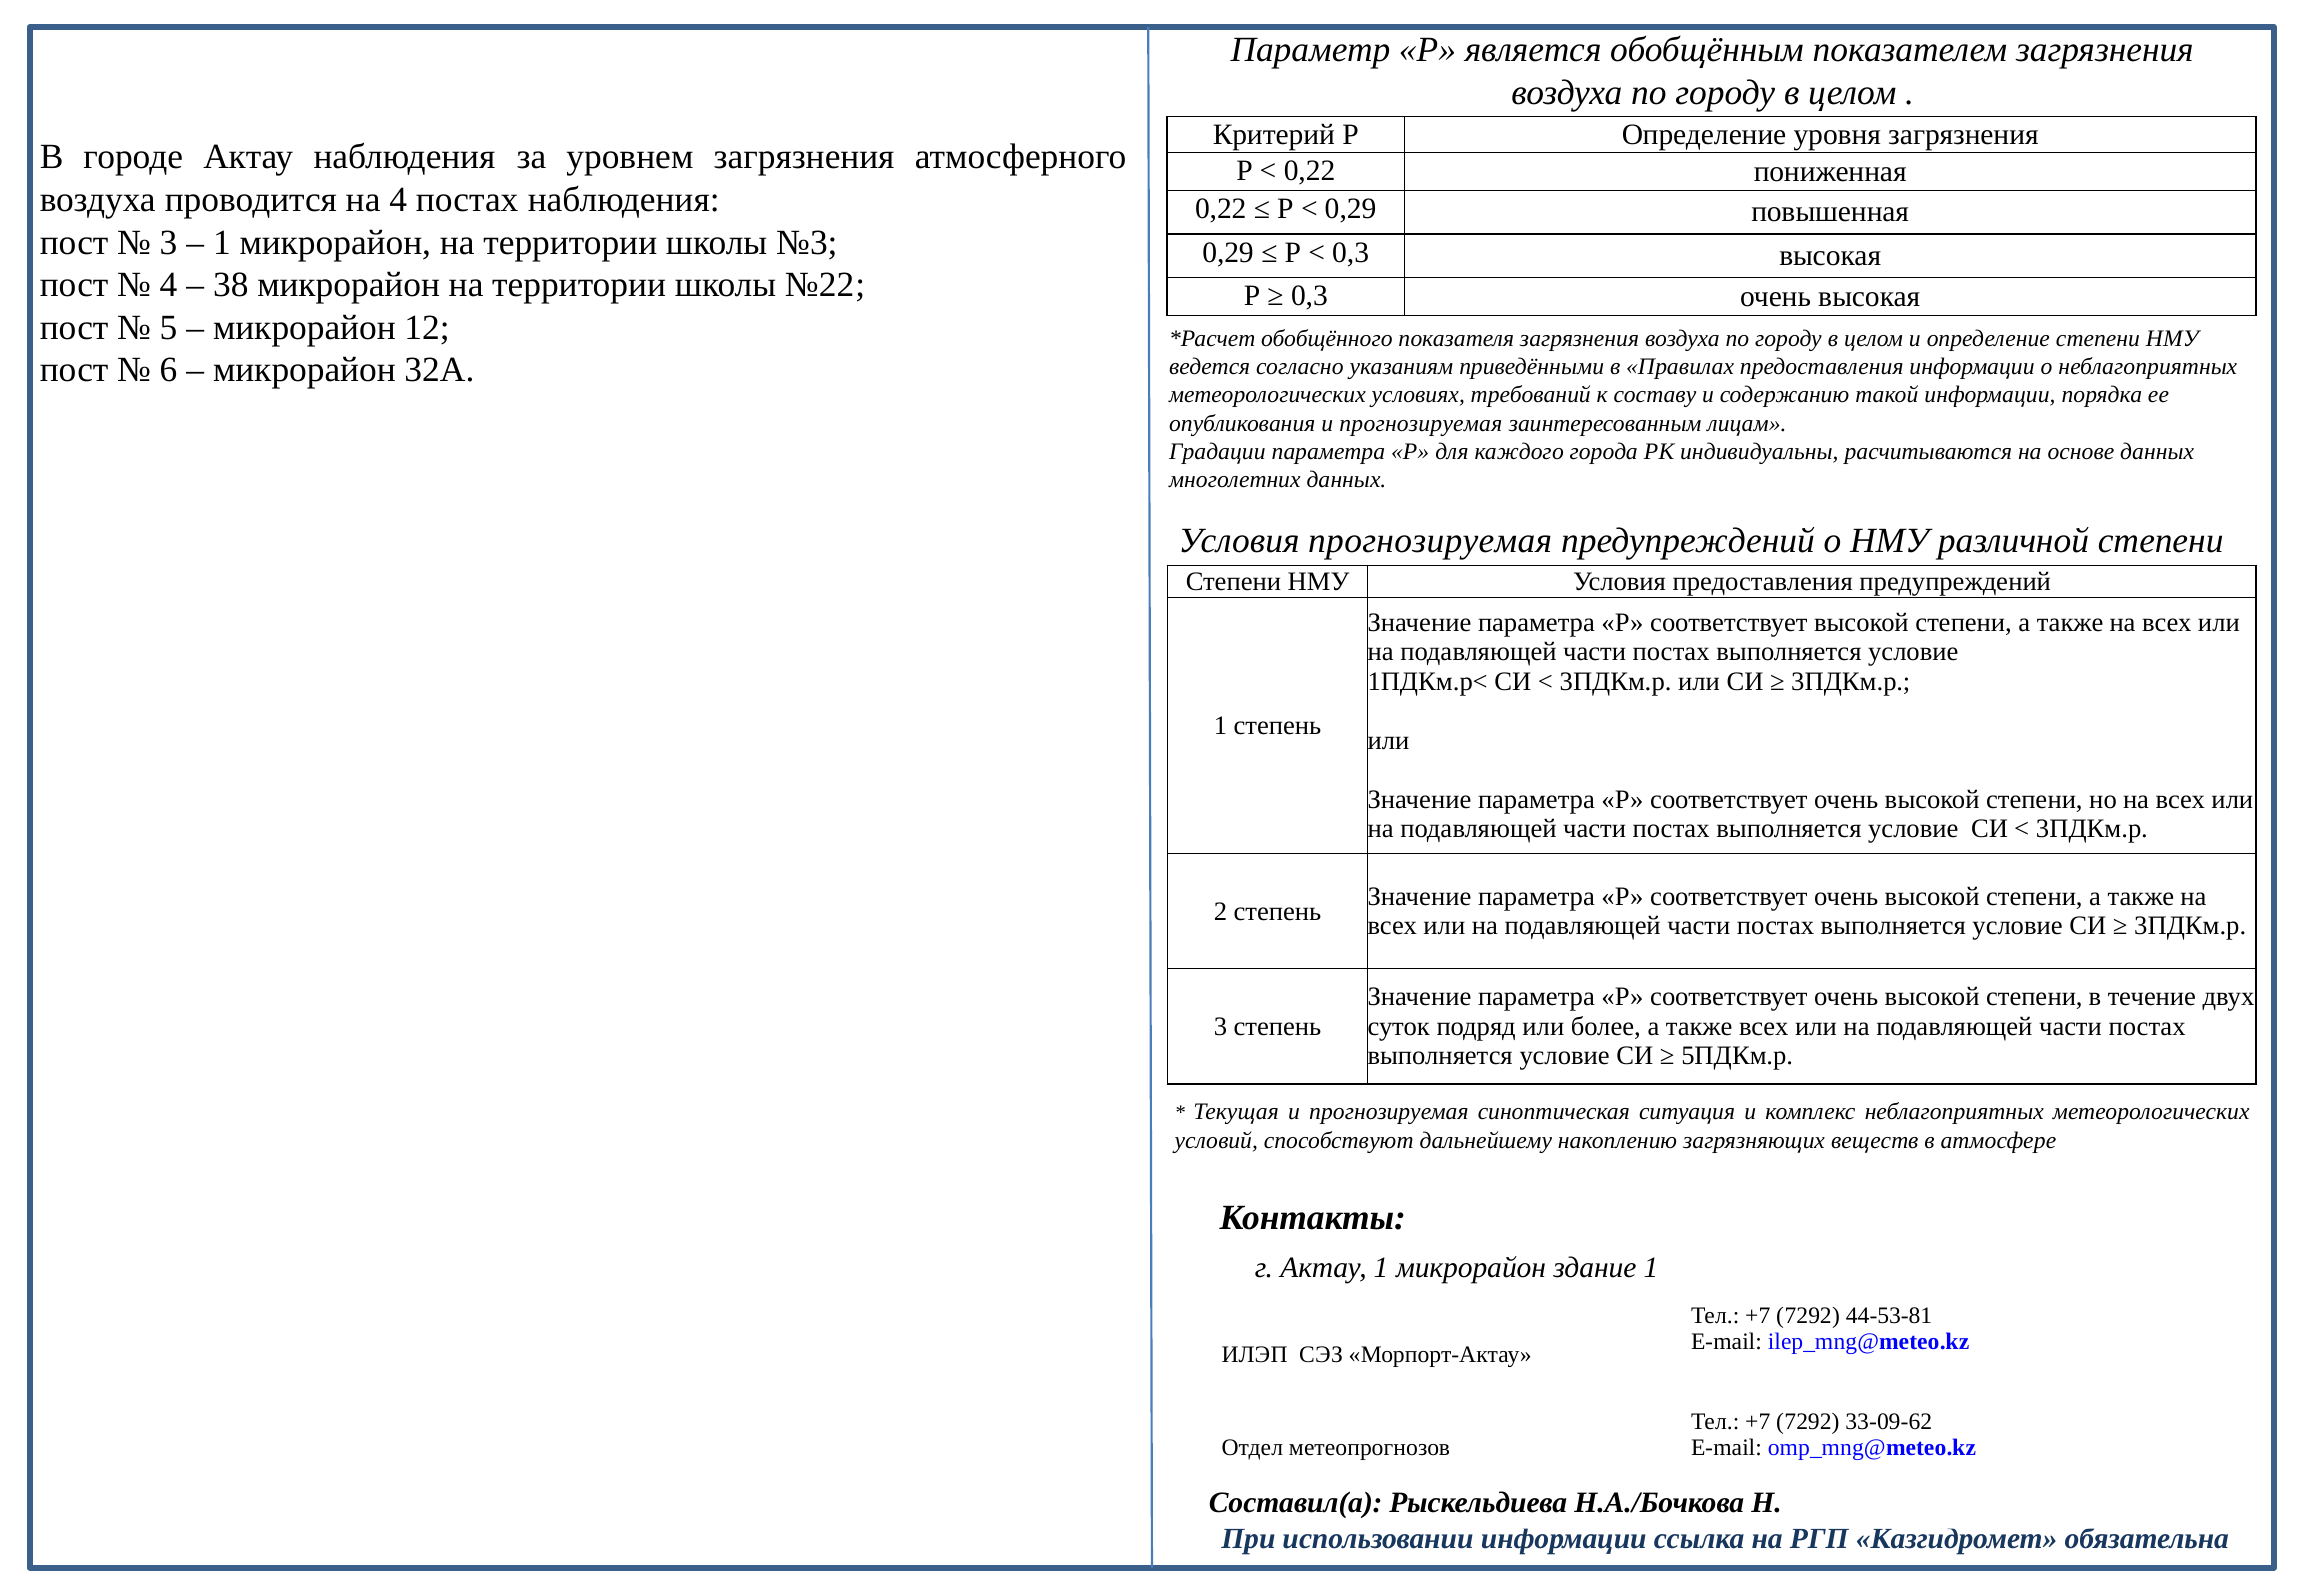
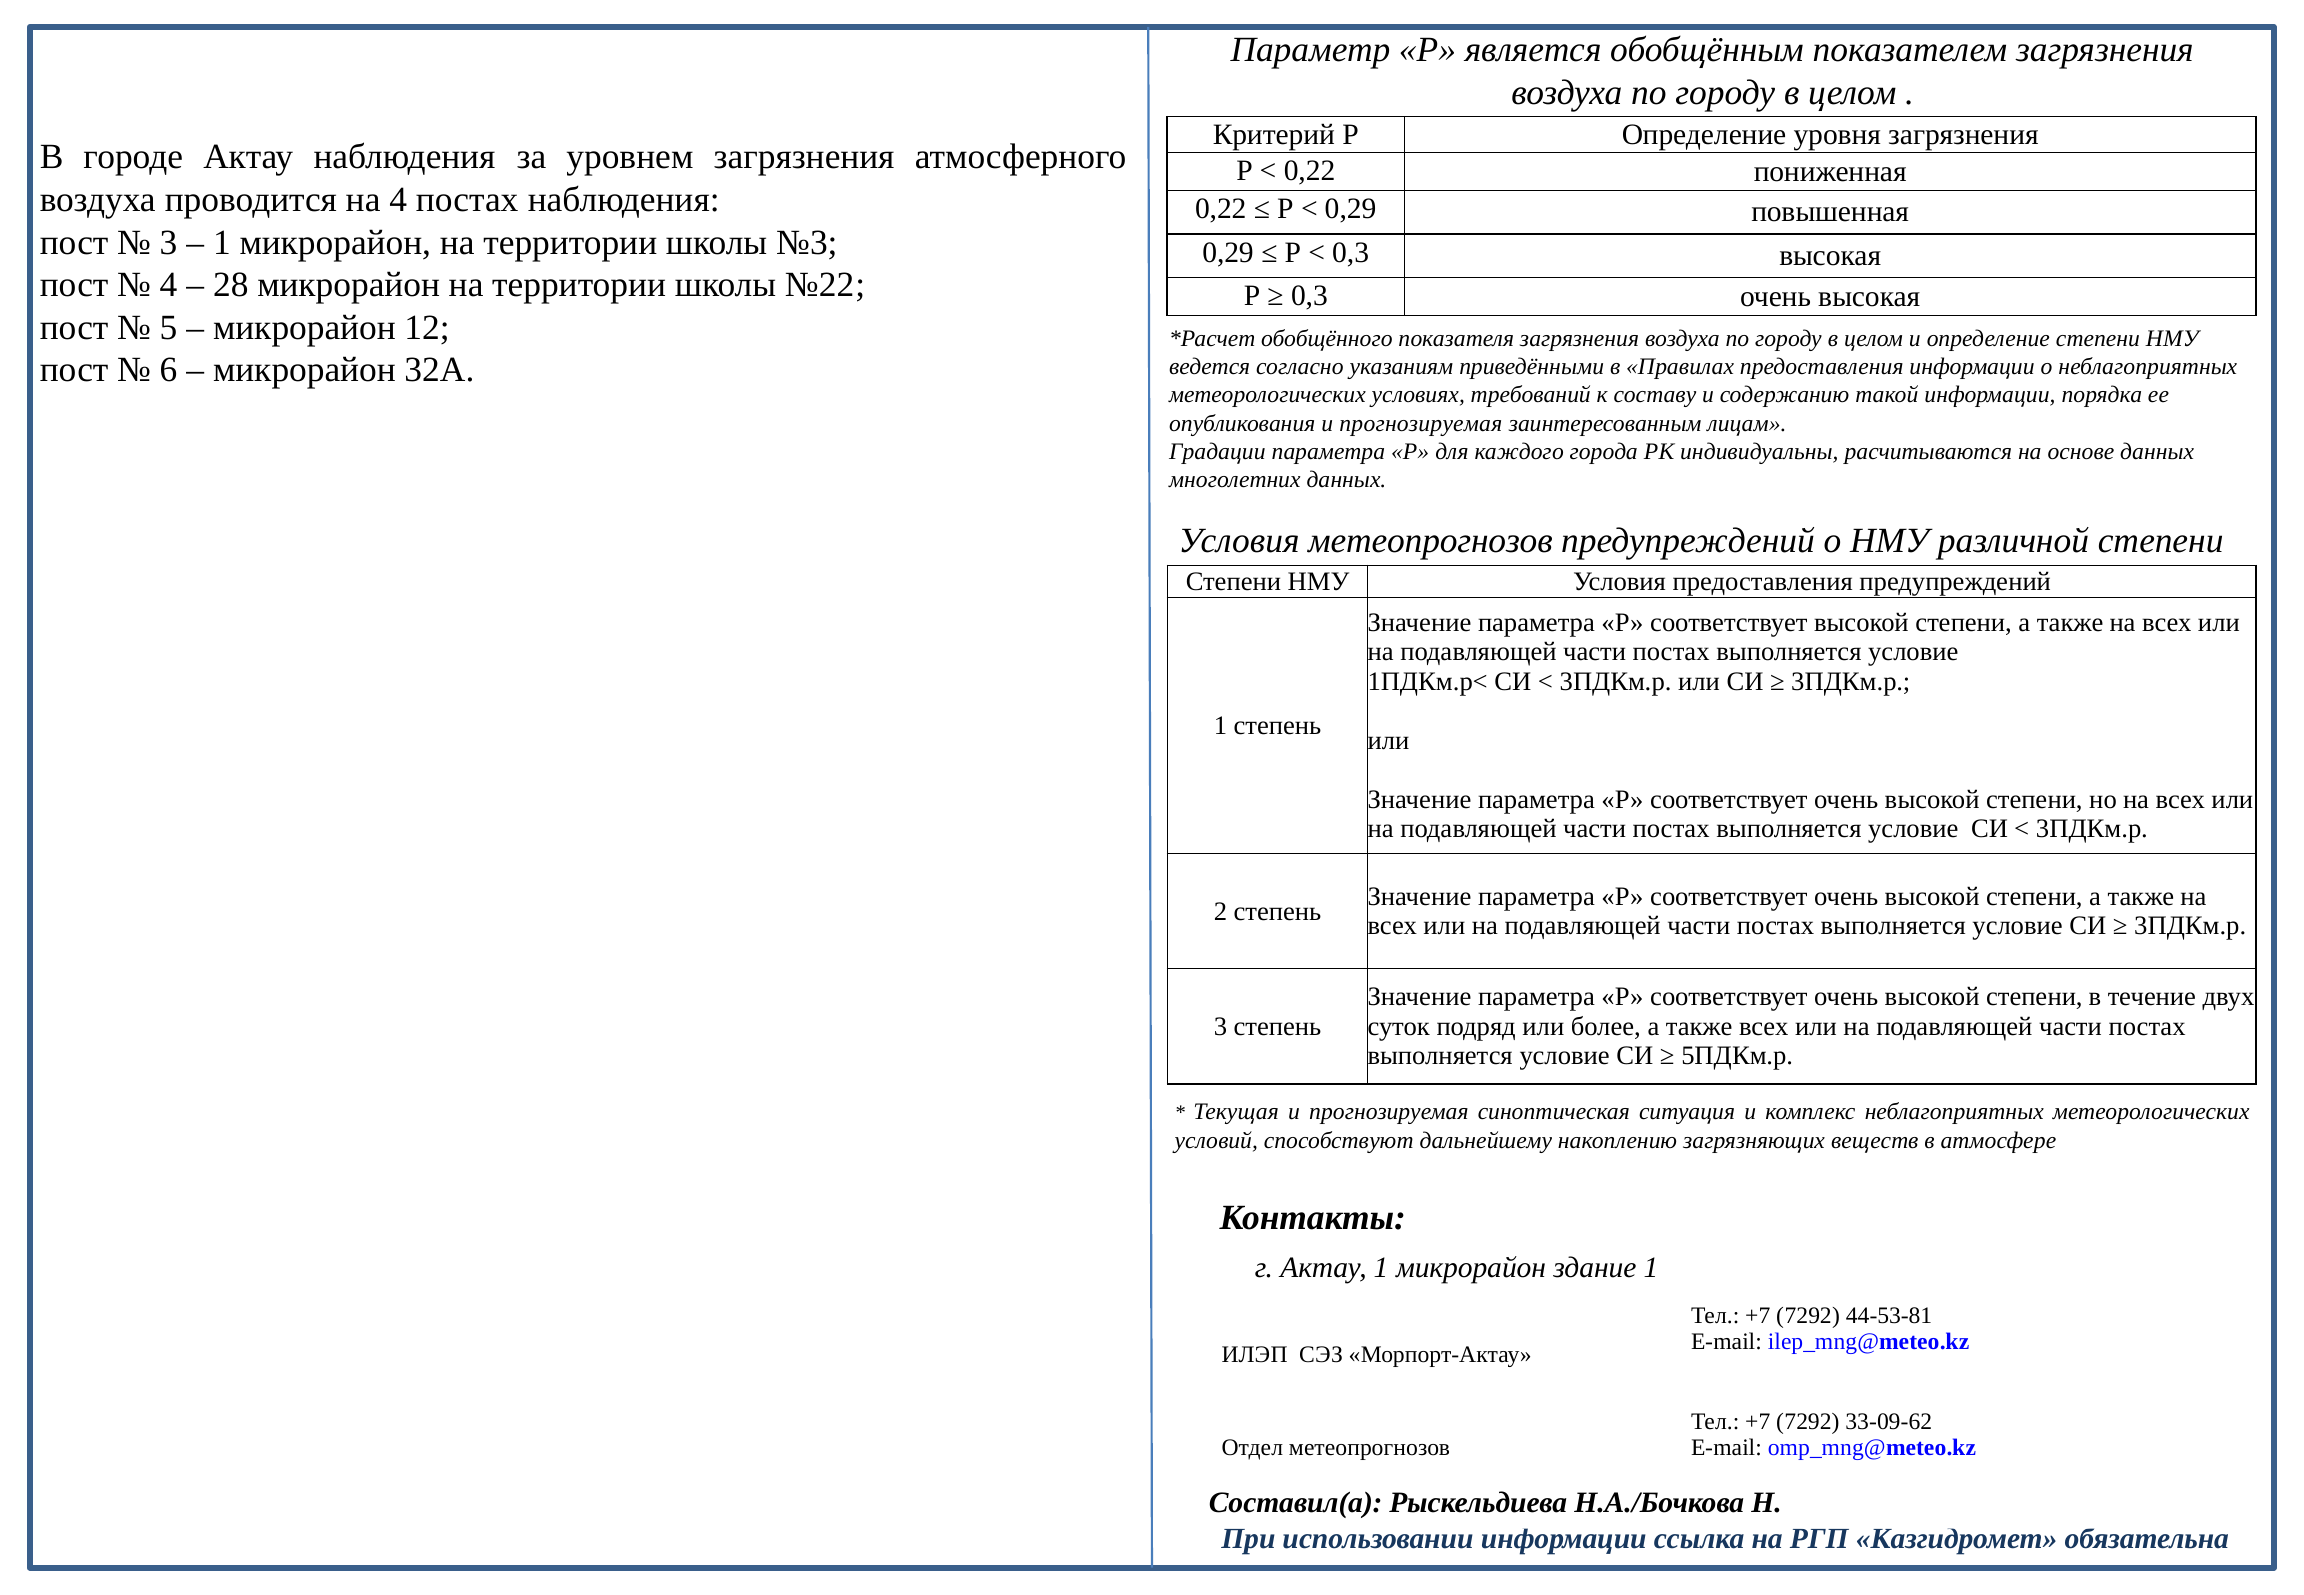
38: 38 -> 28 (231, 285)
Условия прогнозируемая: прогнозируемая -> метеопрогнозов (1430, 541)
